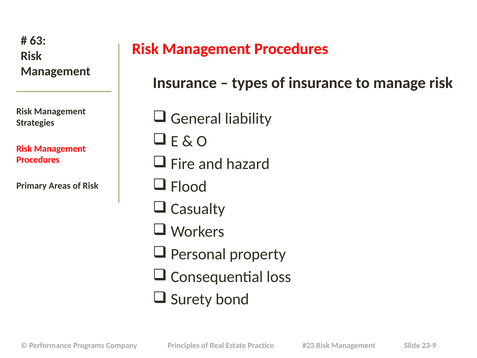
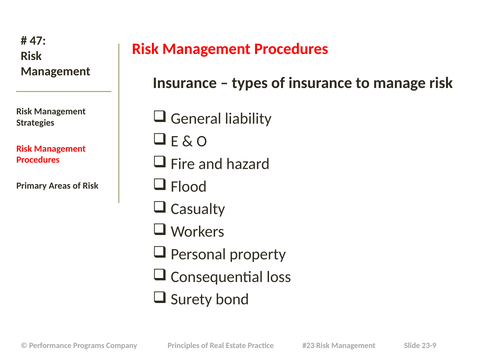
63: 63 -> 47 (38, 41)
